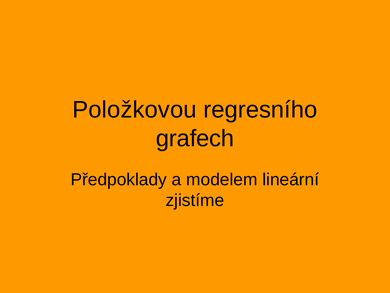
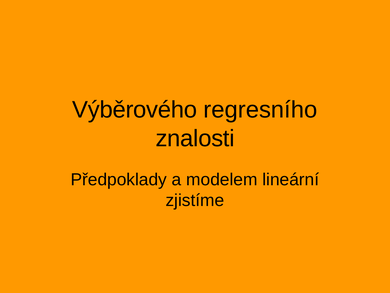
Položkovou: Položkovou -> Výběrového (135, 110)
grafech: grafech -> znalosti (195, 138)
